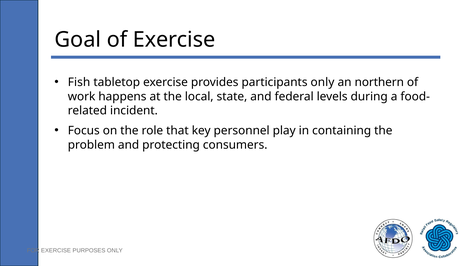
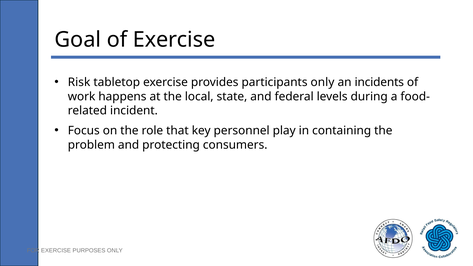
Fish: Fish -> Risk (79, 82)
northern: northern -> incidents (379, 82)
